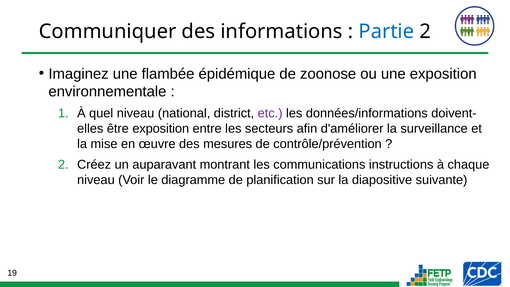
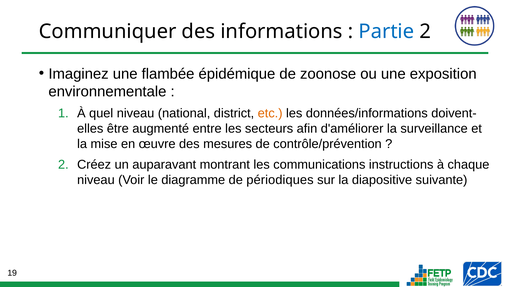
etc colour: purple -> orange (270, 113)
être exposition: exposition -> augmenté (161, 129)
planification: planification -> périodiques (280, 180)
